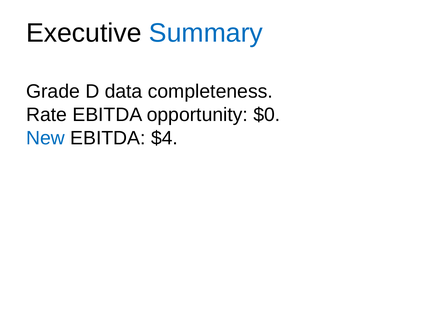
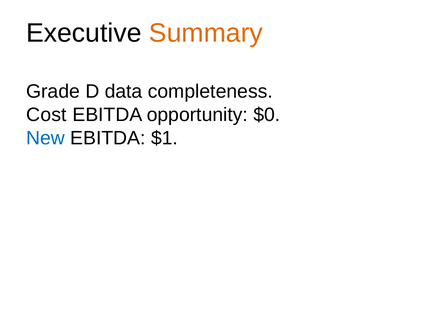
Summary colour: blue -> orange (206, 33)
Rate: Rate -> Cost (46, 115)
$4: $4 -> $1 (164, 138)
